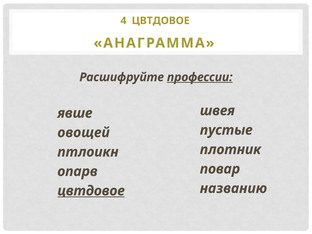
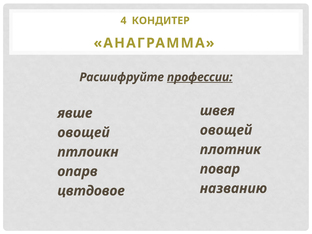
4 ЦВТДОВОЕ: ЦВТДОВОЕ -> КОНДИТЕР (161, 21)
пустые: пустые -> овощей (226, 130)
цвтдовое underline: present -> none (91, 191)
